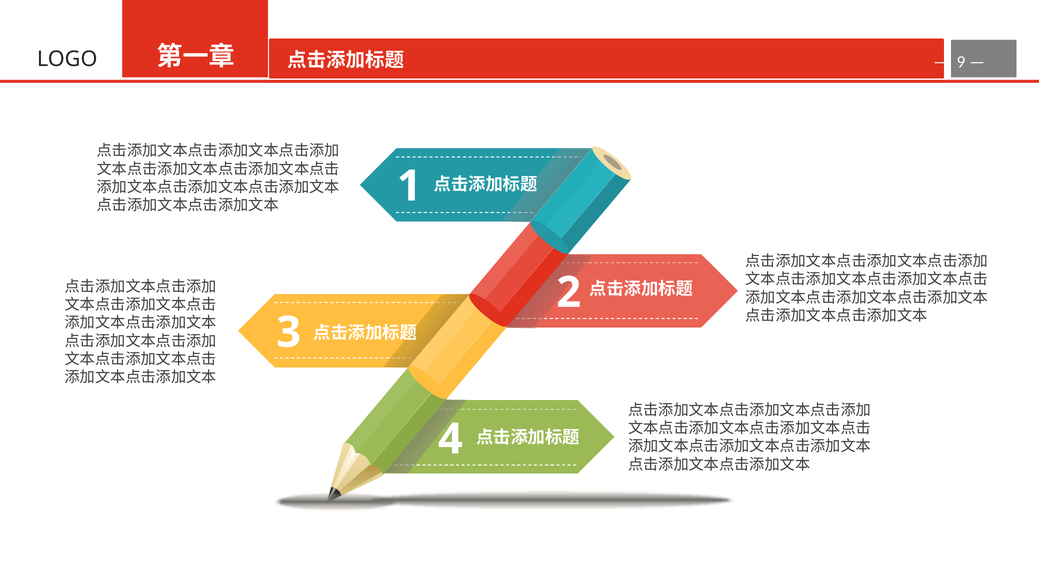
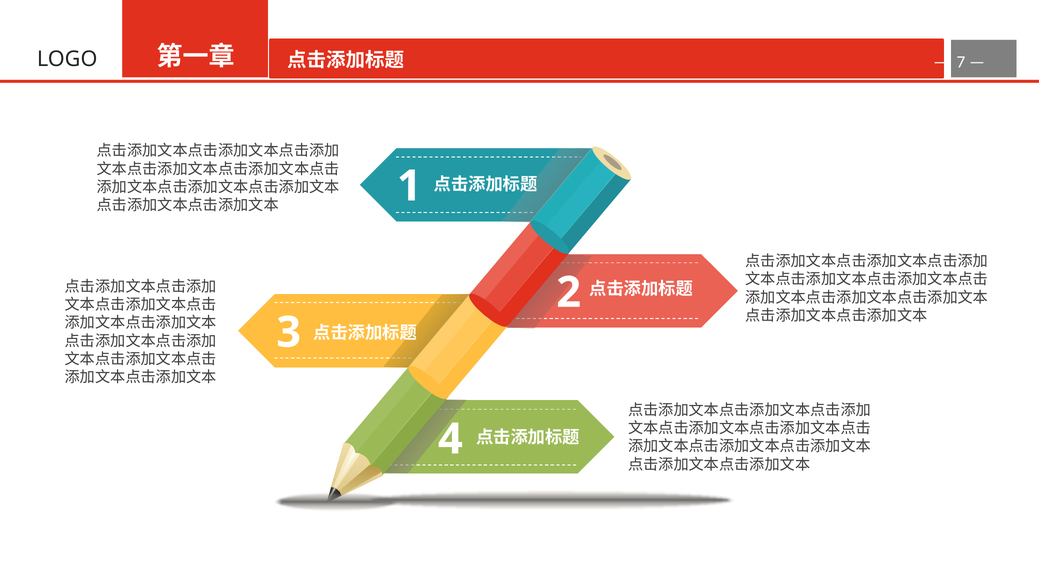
9: 9 -> 7 (961, 62)
